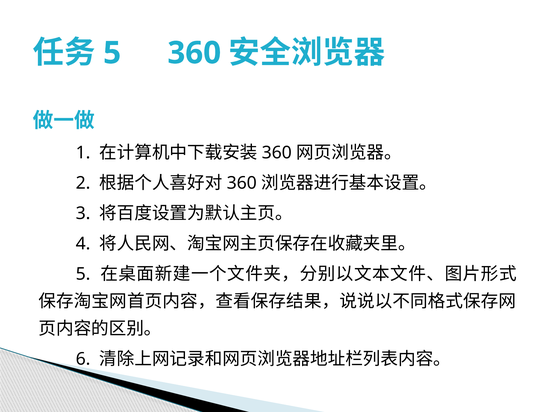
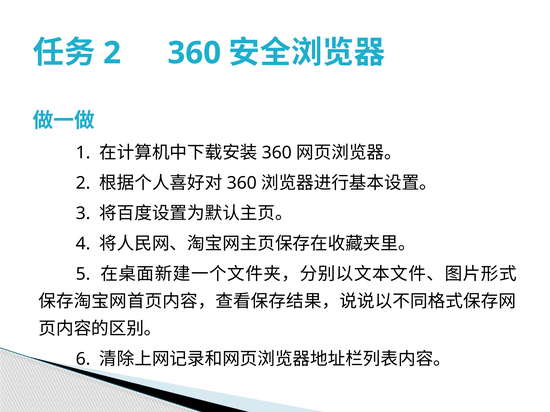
5: 5 -> 2 (112, 53)
